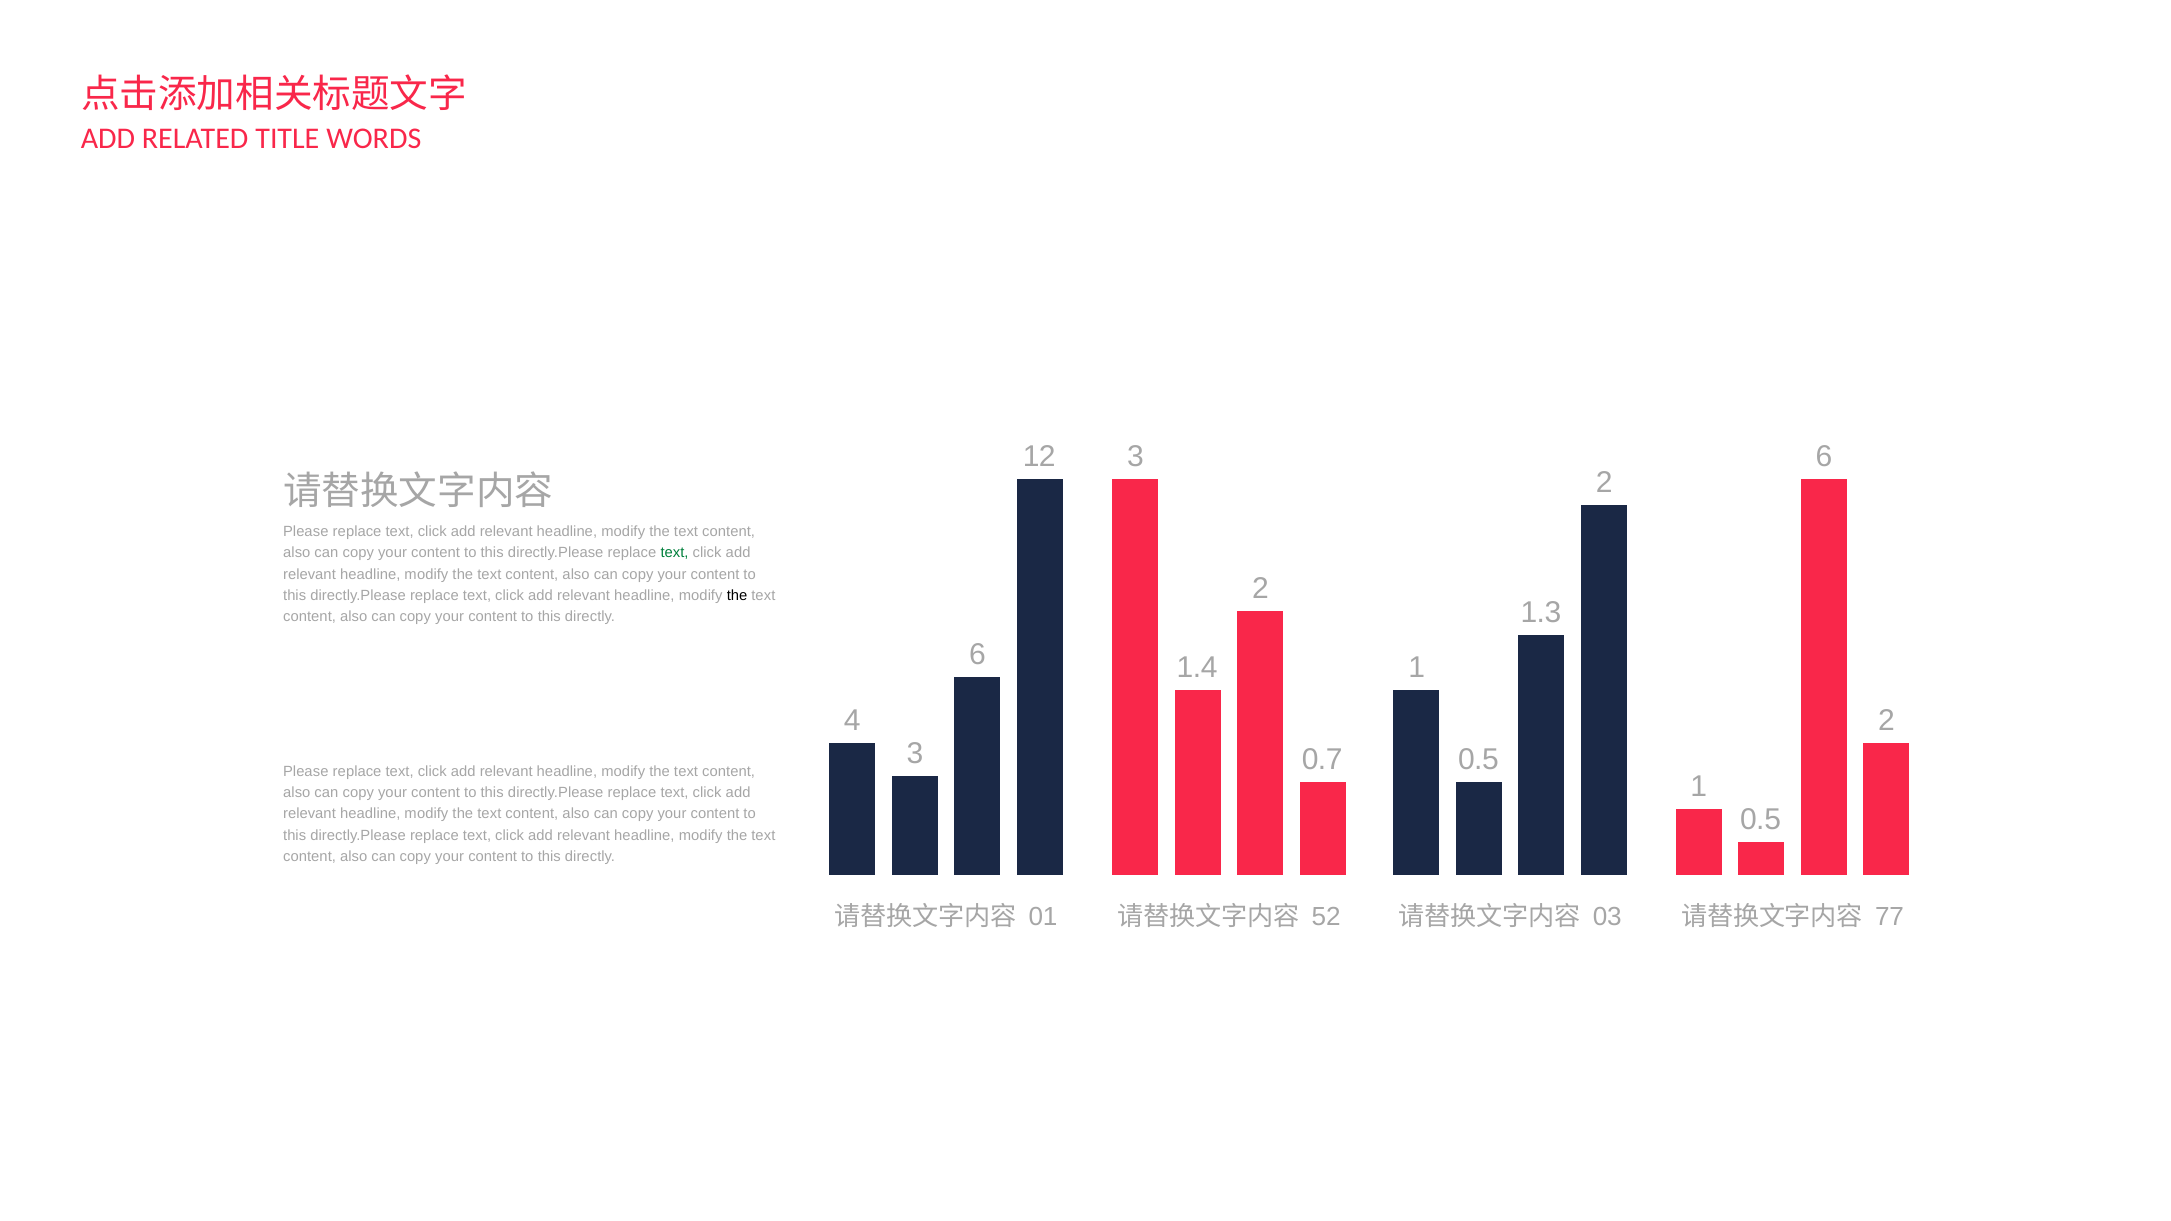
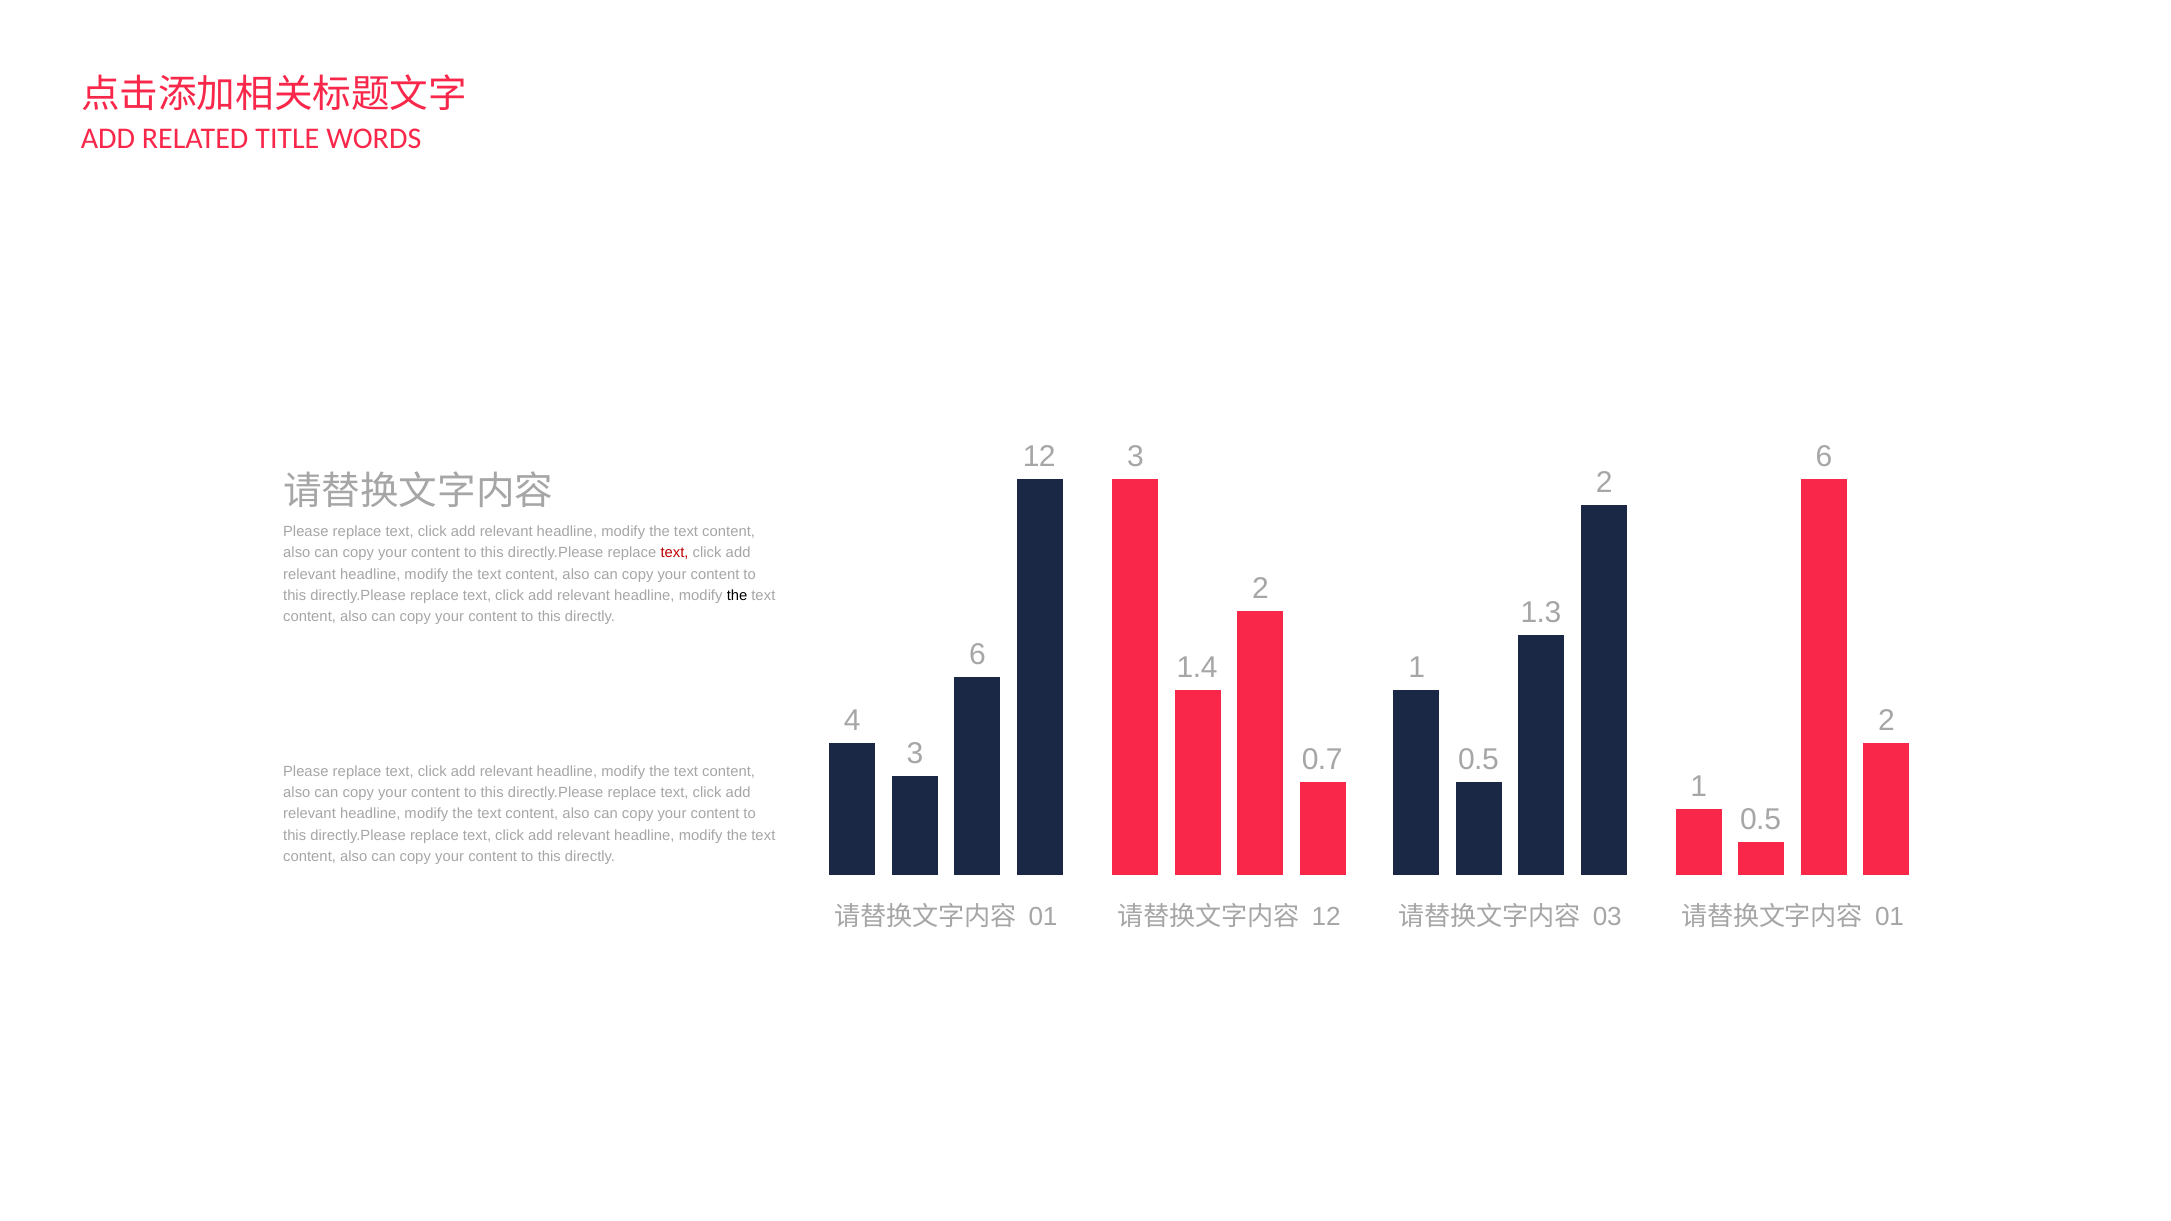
text colour: green -> red (675, 553)
52: 52 -> 12 (1326, 917)
77: 77 -> 01 (1890, 917)
